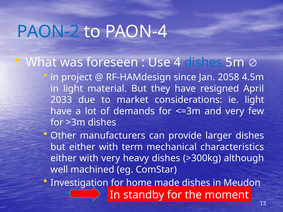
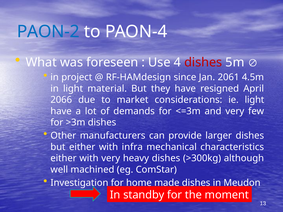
dishes colour: blue -> red (203, 62)
2058: 2058 -> 2061 (228, 77)
2033: 2033 -> 2066 (61, 100)
term: term -> infra (132, 147)
